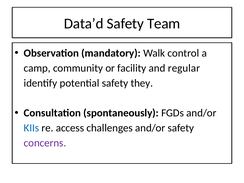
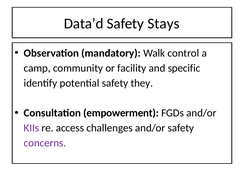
Team: Team -> Stays (164, 24)
regular: regular -> specific (184, 68)
spontaneously: spontaneously -> empowerment (121, 113)
KIIs colour: blue -> purple (31, 128)
